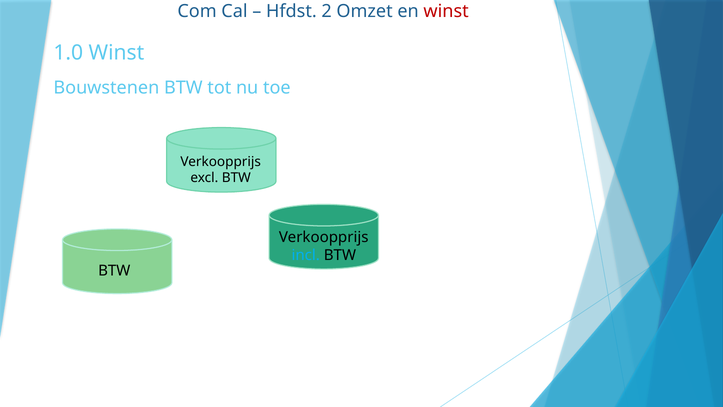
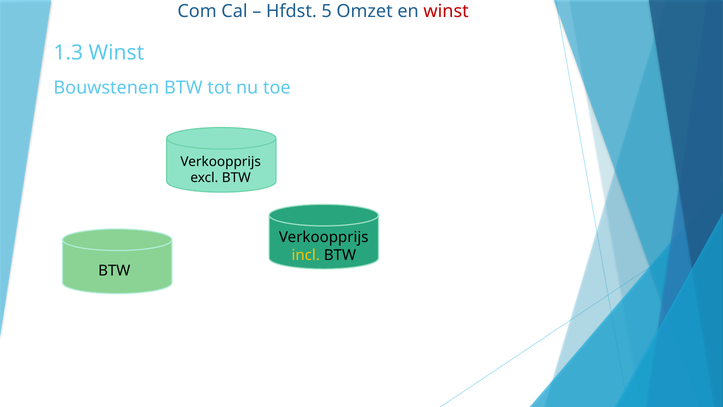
2: 2 -> 5 (327, 11)
1.0: 1.0 -> 1.3 (68, 53)
incl colour: light blue -> yellow (306, 255)
